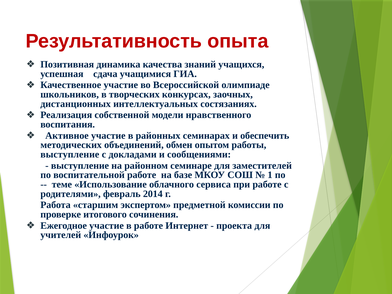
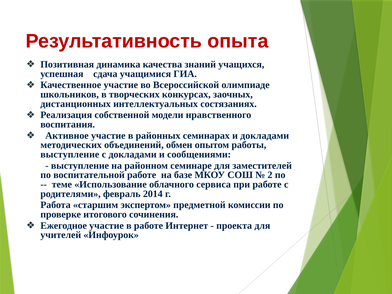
и обеспечить: обеспечить -> докладами (265, 136)
1: 1 -> 2 (270, 175)
